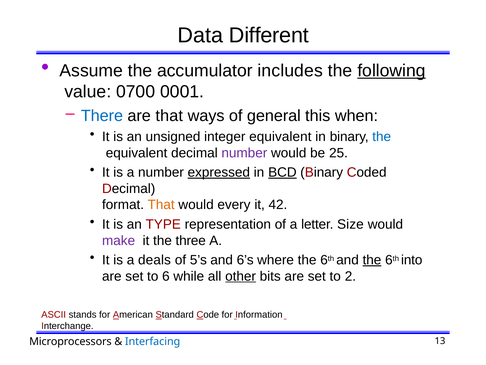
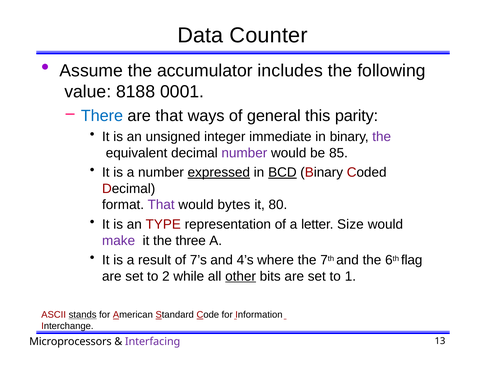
Different: Different -> Counter (269, 35)
following underline: present -> none (392, 70)
0700: 0700 -> 8188 (136, 91)
when: when -> parity (357, 116)
integer equivalent: equivalent -> immediate (280, 137)
the colour: blue -> purple (382, 137)
25: 25 -> 85 (338, 153)
That colour: orange -> purple (161, 205)
every: every -> bytes (234, 205)
42: 42 -> 80 (278, 205)
deals: deals -> result (155, 260)
5’s: 5’s -> 7’s (198, 260)
6’s: 6’s -> 4’s (245, 260)
where the 6: 6 -> 7 (324, 260)
the underline: present -> none (372, 260)
into: into -> flag (412, 260)
to 6: 6 -> 2 (166, 276)
2: 2 -> 1 (350, 276)
stands underline: none -> present (83, 314)
Interfacing colour: blue -> purple (153, 341)
